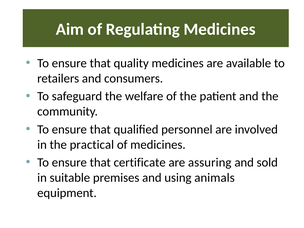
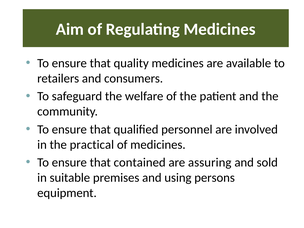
certificate: certificate -> contained (140, 163)
animals: animals -> persons (215, 178)
